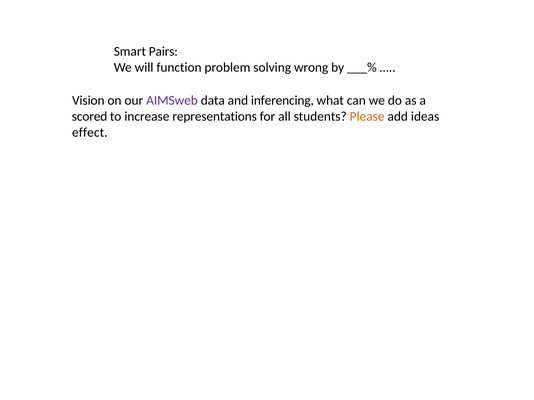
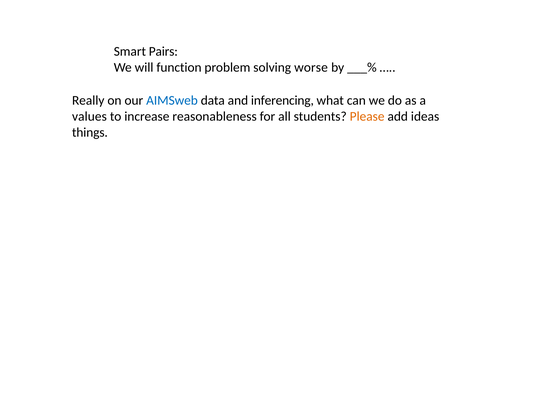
wrong: wrong -> worse (311, 68)
Vision: Vision -> Really (88, 101)
AIMSweb colour: purple -> blue (172, 101)
scored: scored -> values (89, 117)
representations: representations -> reasonableness (215, 117)
effect: effect -> things (90, 133)
